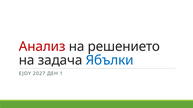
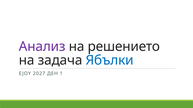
Анализ colour: red -> purple (42, 47)
